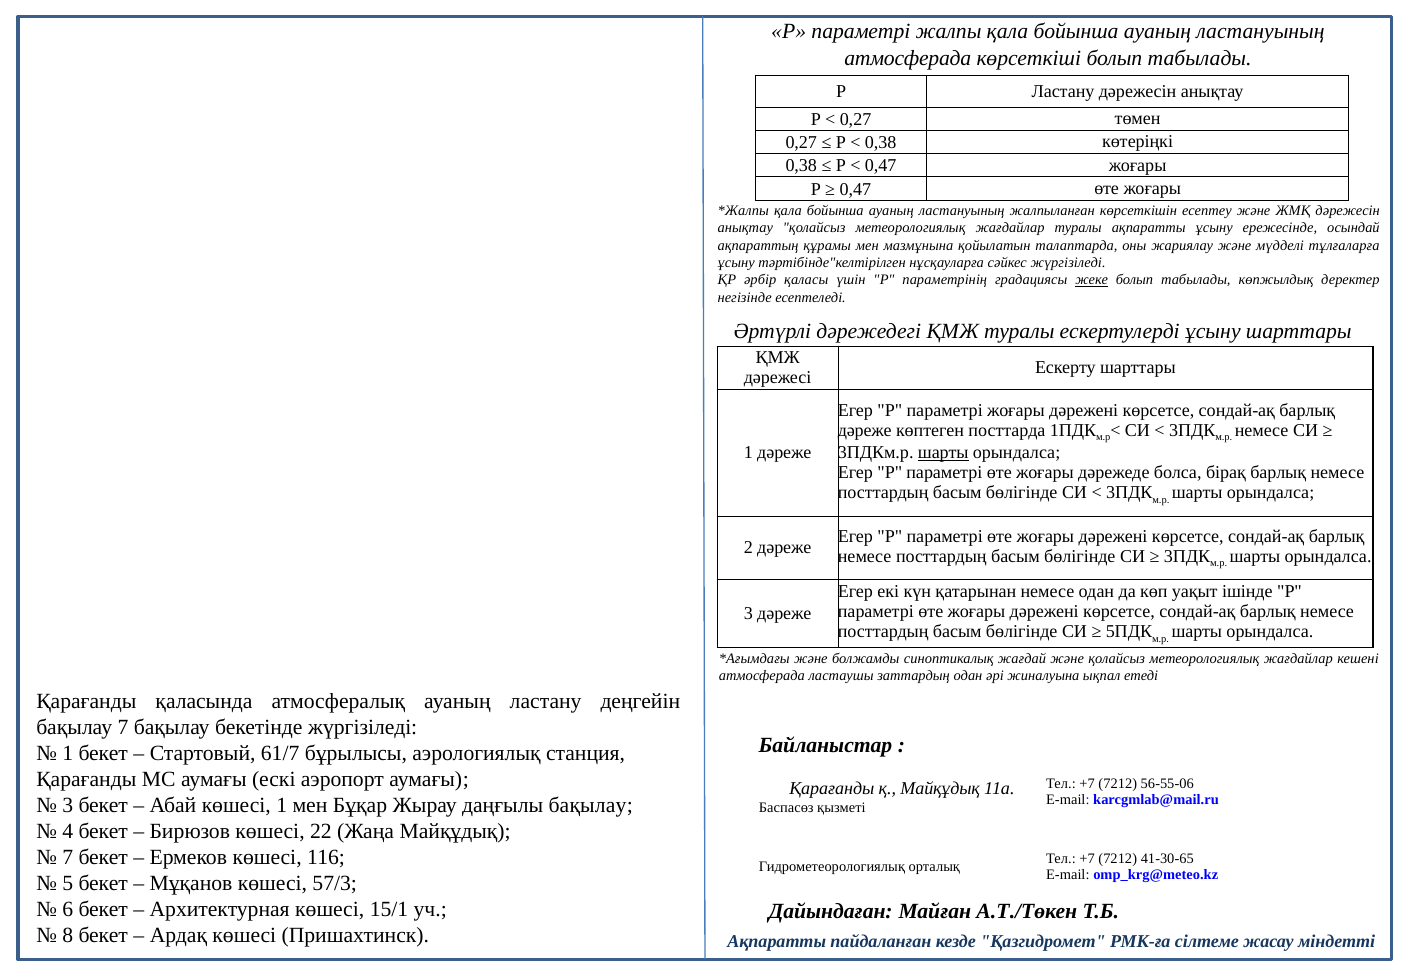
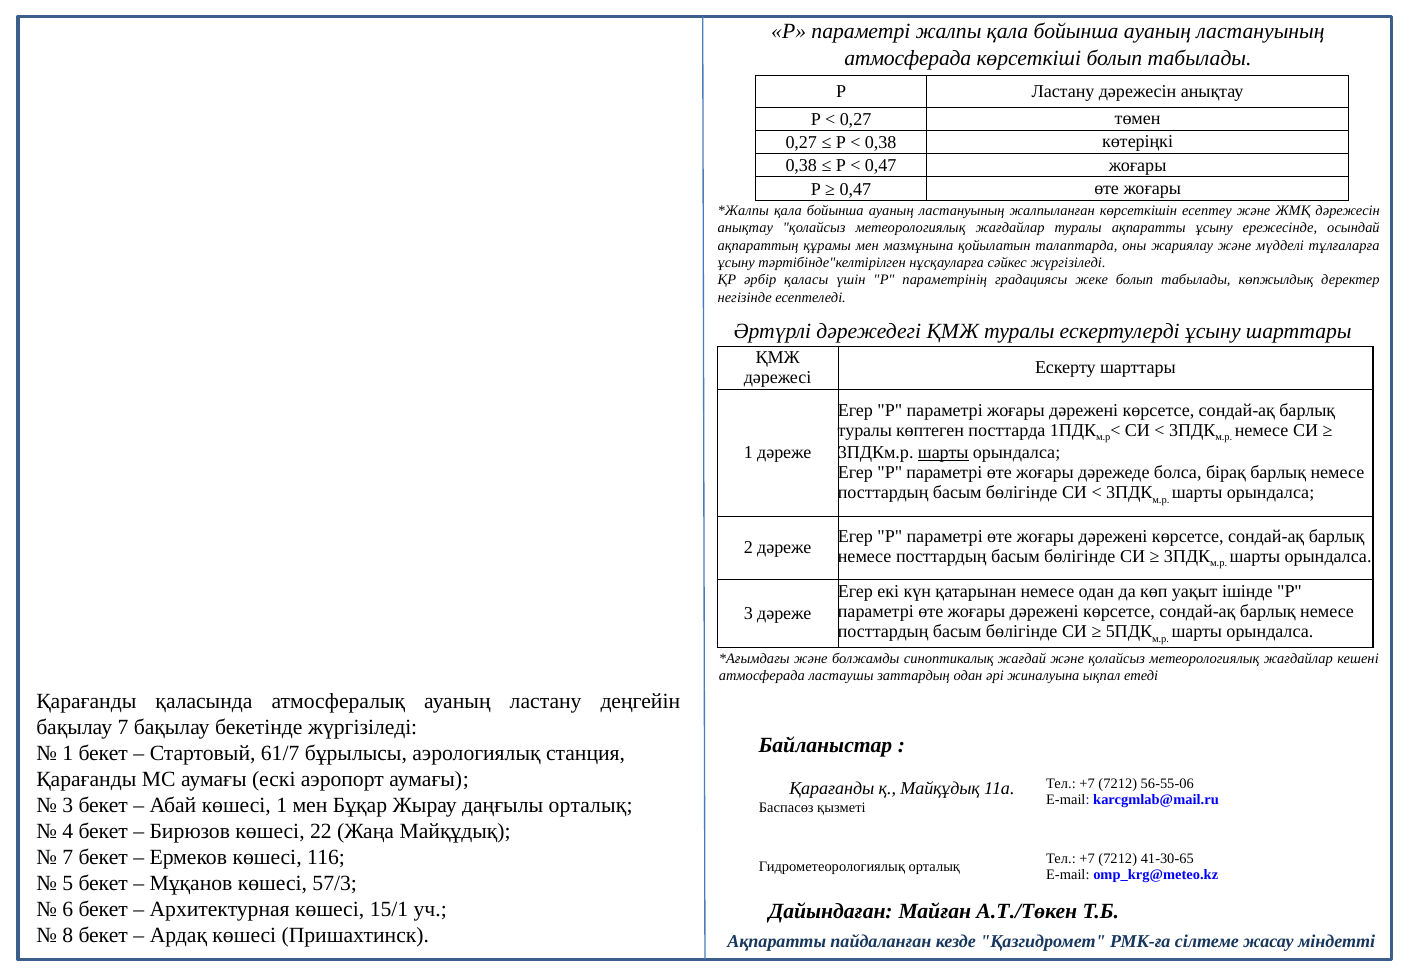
жеке underline: present -> none (1092, 280)
дәреже: дәреже -> туралы (865, 430)
даңғылы бақылау: бақылау -> орталық (591, 806)
